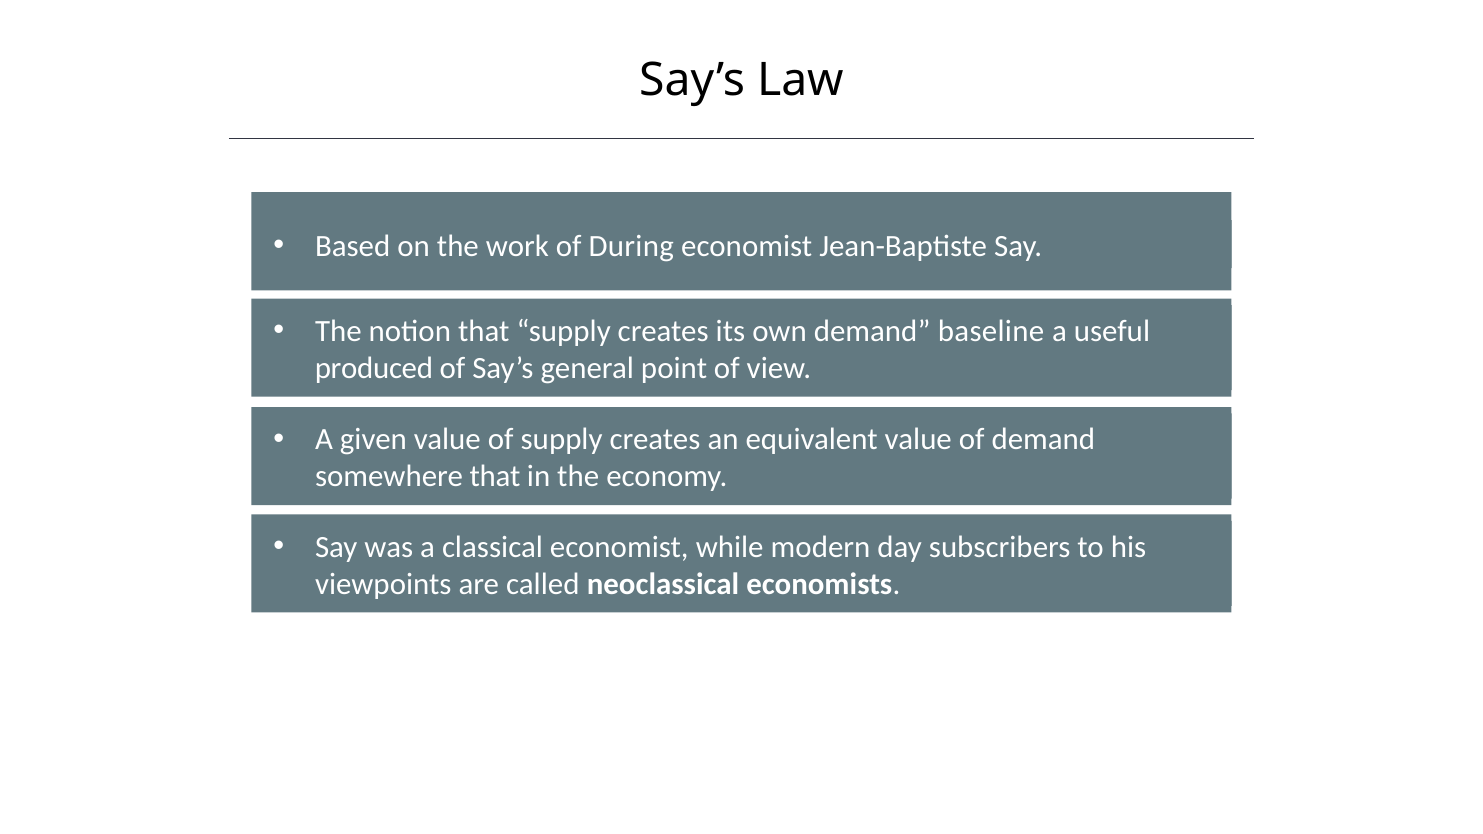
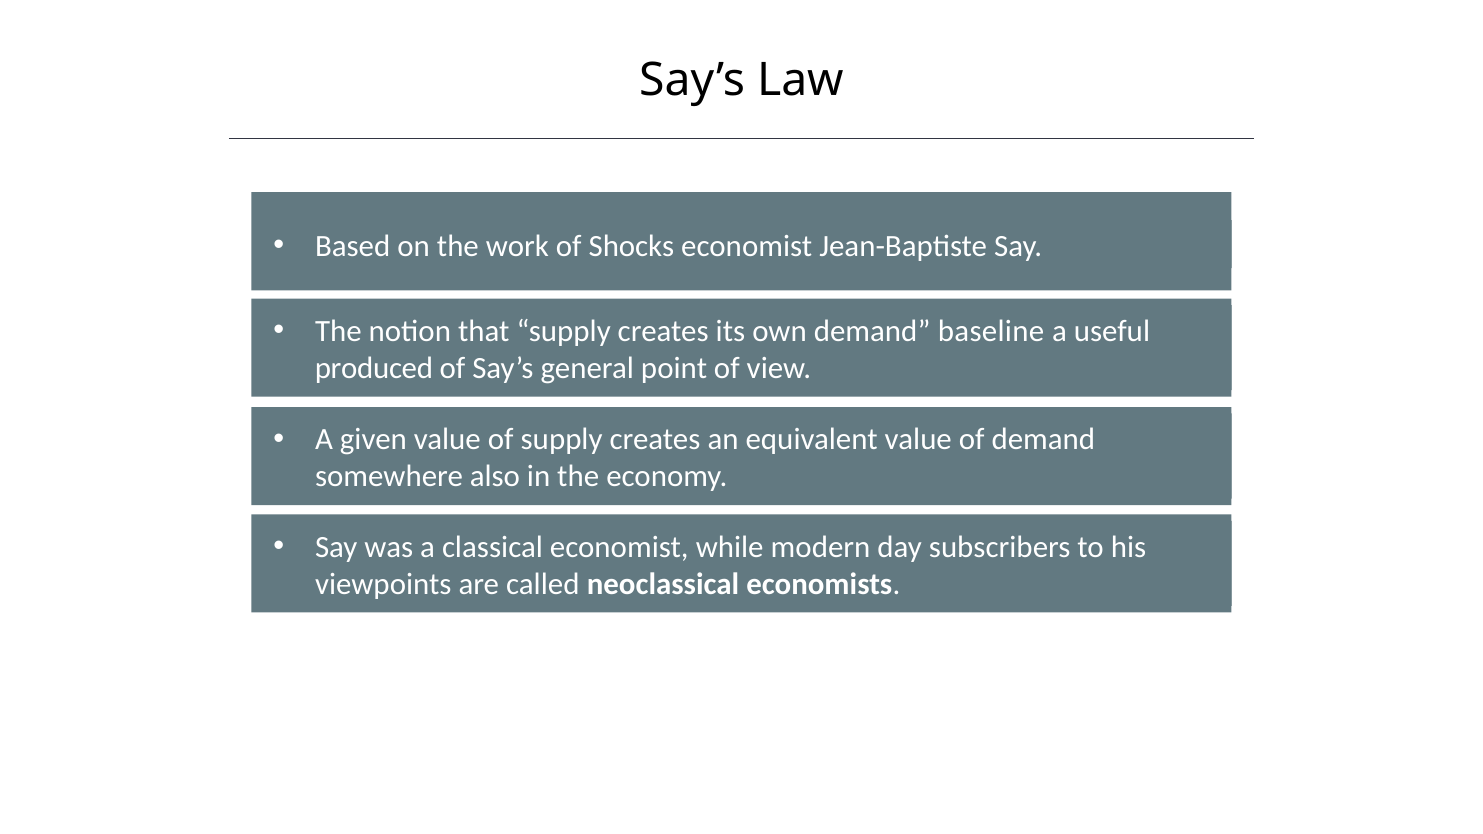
During: During -> Shocks (631, 246)
somewhere that: that -> also (495, 477)
